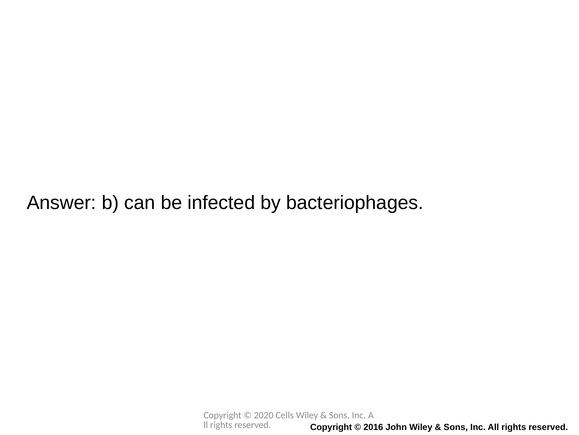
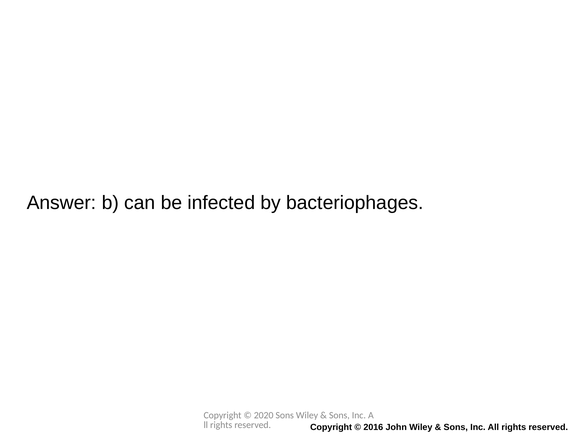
2020 Cells: Cells -> Sons (285, 415)
